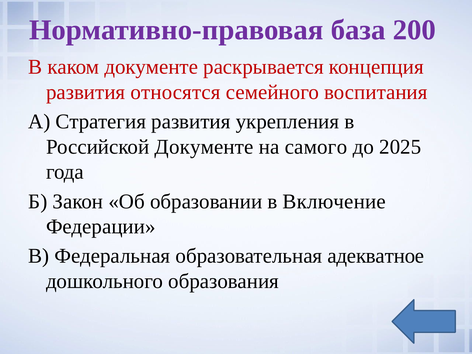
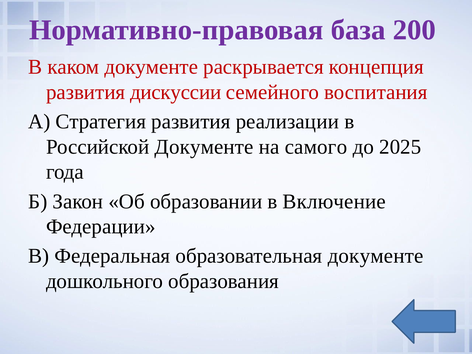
относятся: относятся -> дискуссии (176, 92)
укрепления: укрепления -> реализации (287, 122)
образовательная адекватное: адекватное -> документе (376, 256)
